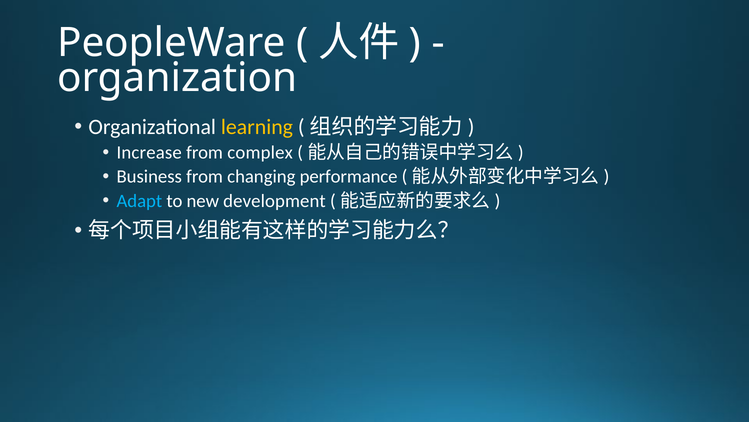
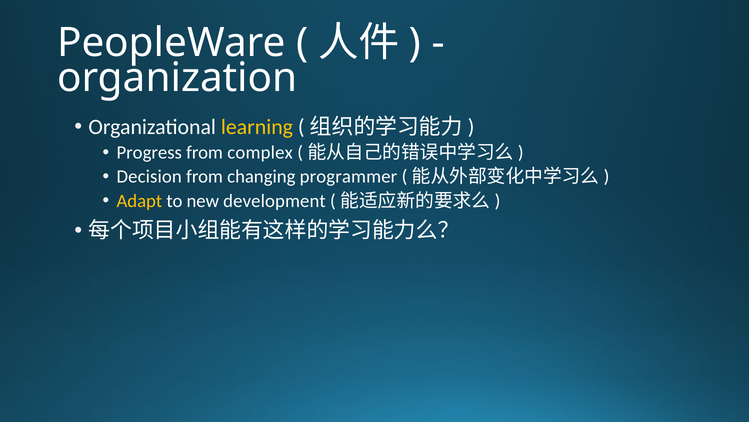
Increase: Increase -> Progress (149, 152)
Business: Business -> Decision (149, 177)
performance: performance -> programmer (348, 177)
Adapt colour: light blue -> yellow (139, 201)
